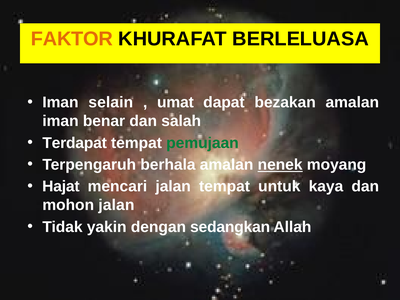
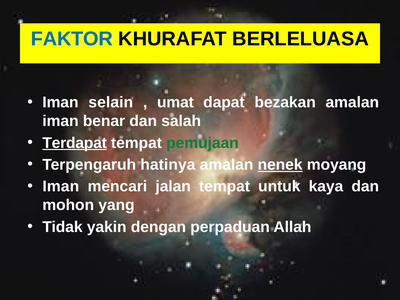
FAKTOR colour: orange -> blue (72, 39)
Terdapat underline: none -> present (75, 143)
berhala: berhala -> hatinya (168, 165)
Hajat: Hajat -> Iman (61, 186)
mohon jalan: jalan -> yang (116, 205)
sedangkan: sedangkan -> perpaduan (230, 227)
